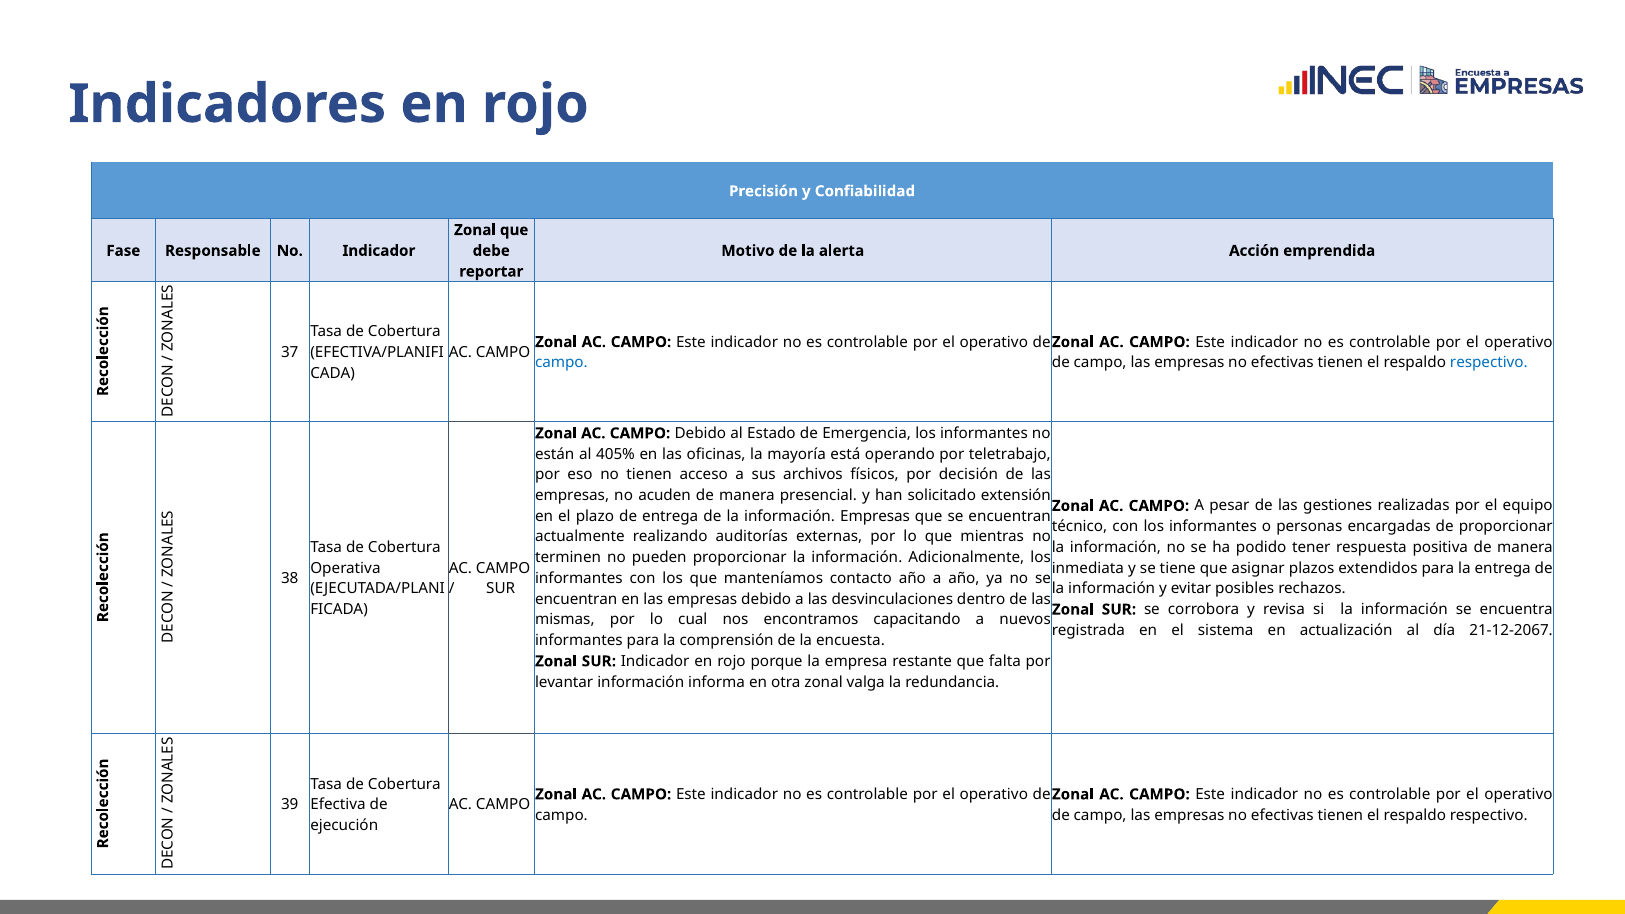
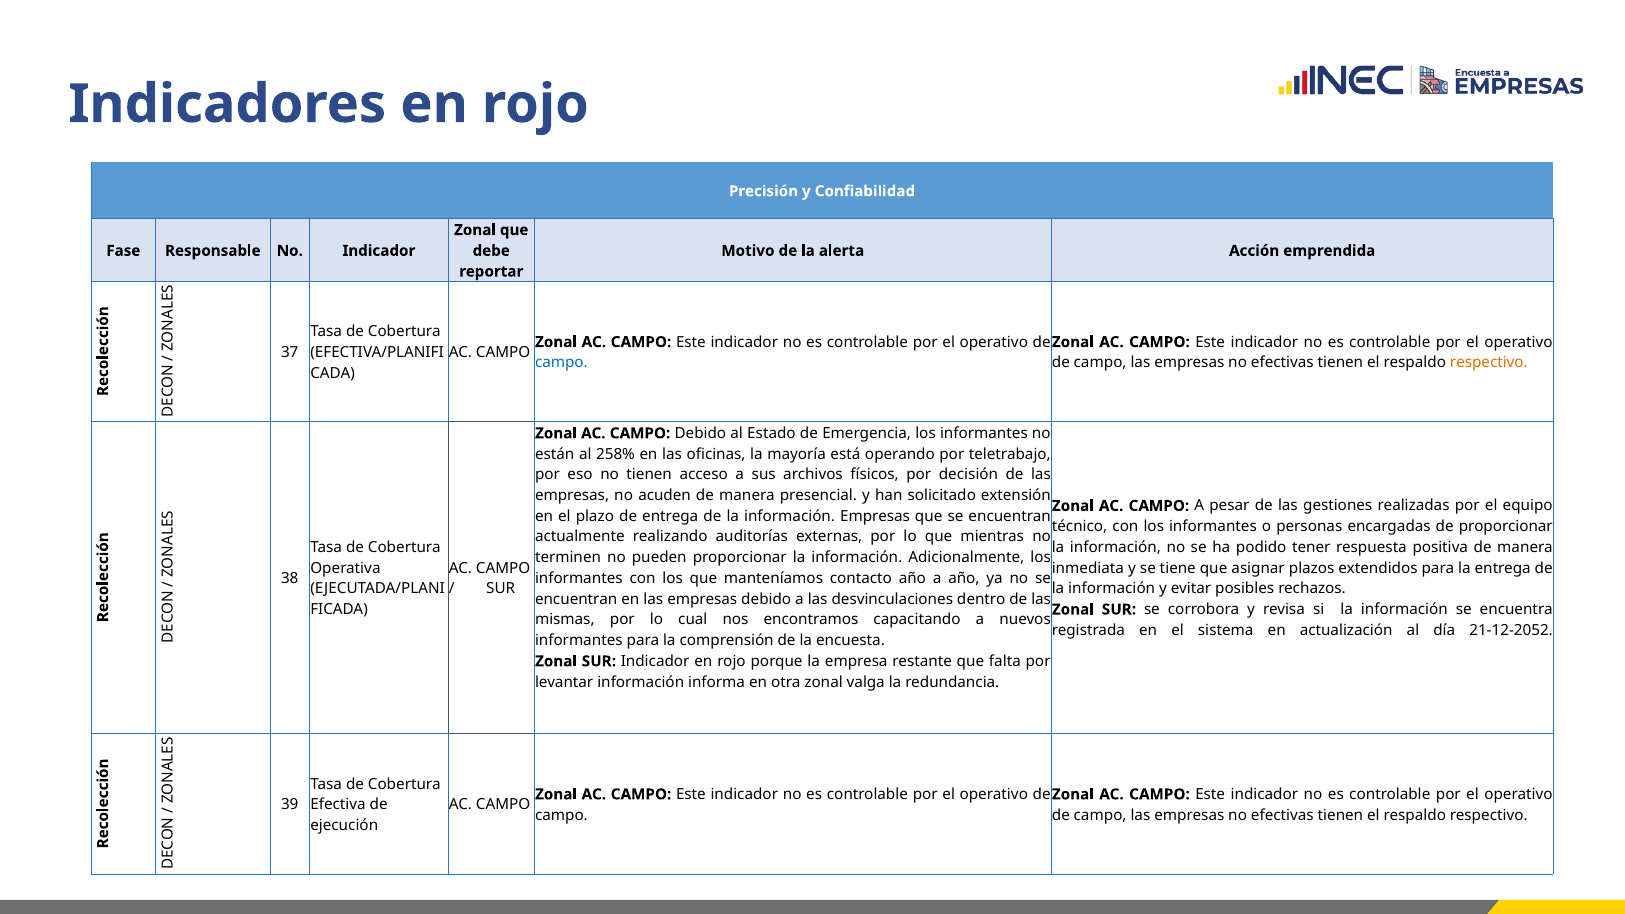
respectivo colour: blue -> orange (1489, 363)
405%: 405% -> 258% (616, 454)
21-12-2067: 21-12-2067 -> 21-12-2052 (1511, 630)
